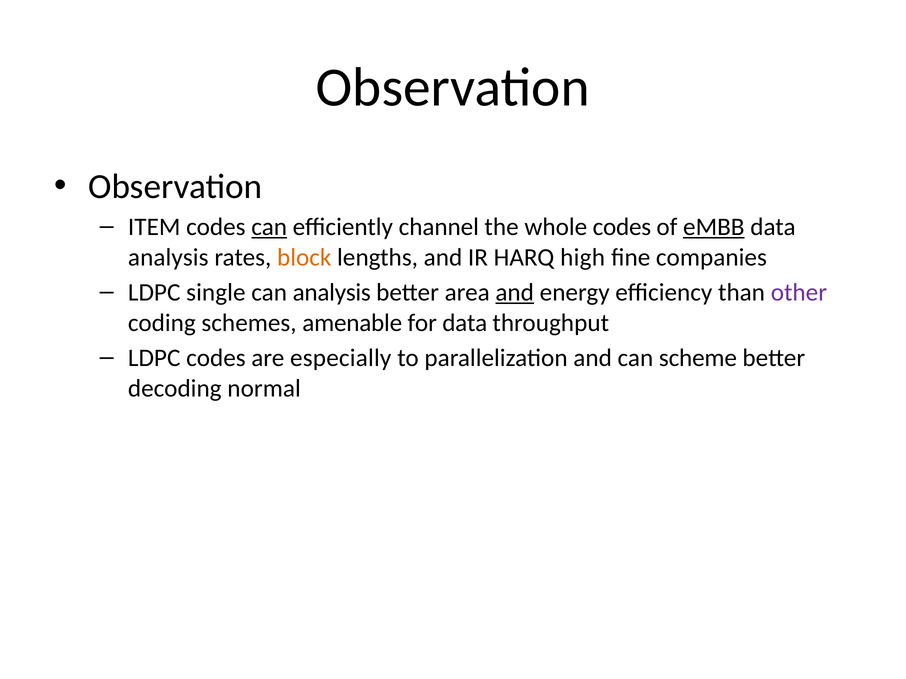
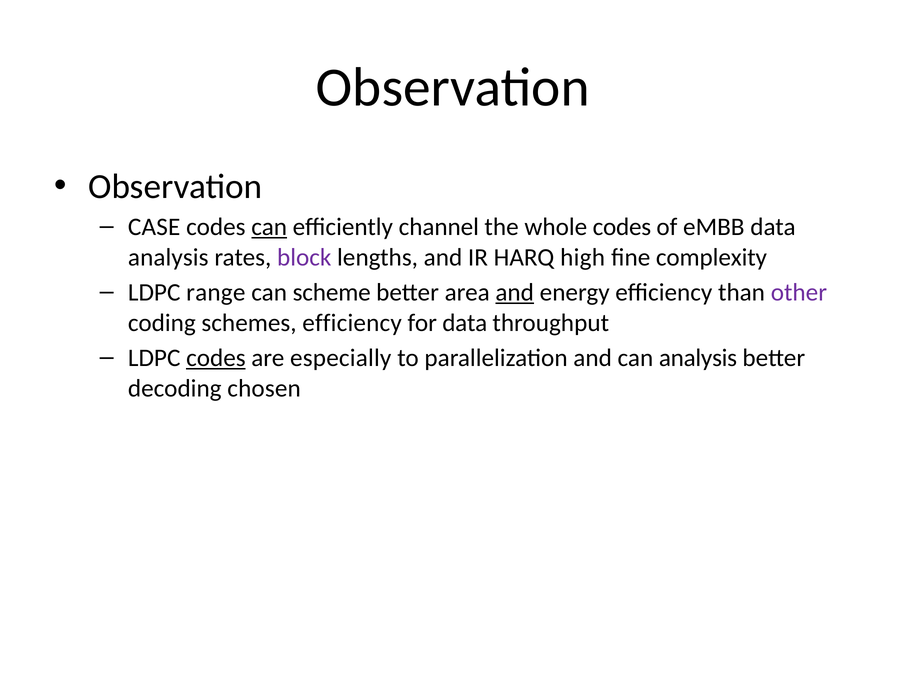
ITEM: ITEM -> CASE (154, 227)
eMBB underline: present -> none (714, 227)
block colour: orange -> purple (304, 257)
companies: companies -> complexity (711, 257)
single: single -> range (216, 293)
can analysis: analysis -> scheme (332, 293)
schemes amenable: amenable -> efficiency (352, 323)
codes underline: none -> present (216, 358)
can scheme: scheme -> analysis (698, 358)
normal: normal -> chosen (264, 389)
